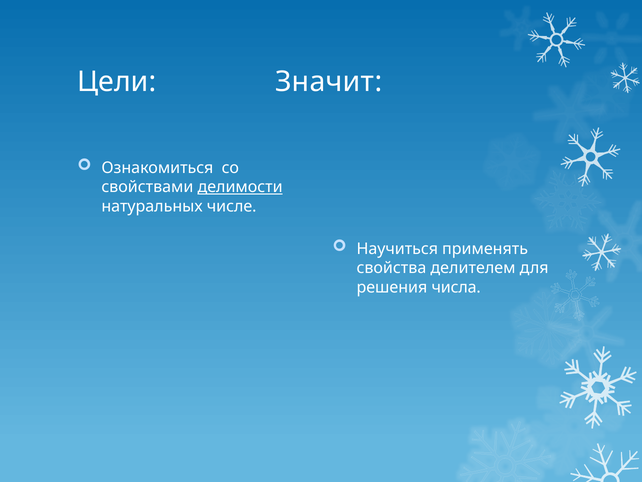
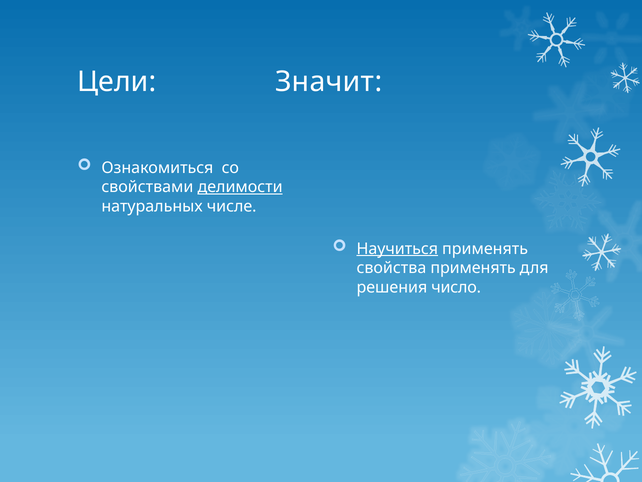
Научиться underline: none -> present (397, 249)
свойства делителем: делителем -> применять (473, 268)
числа: числа -> число (456, 287)
